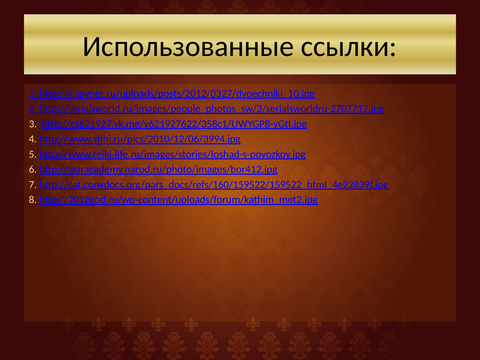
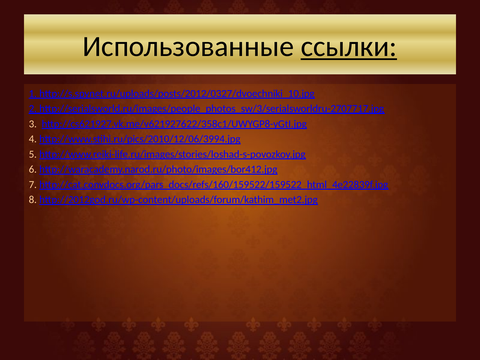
ссылки underline: none -> present (349, 46)
